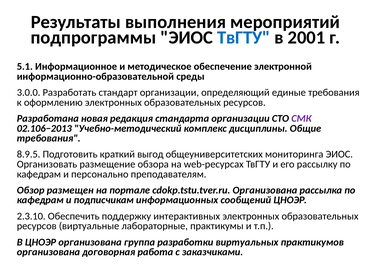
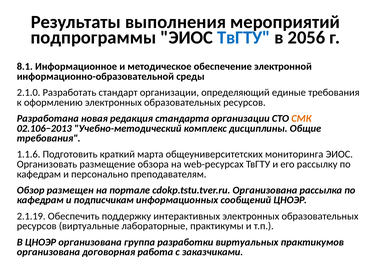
2001: 2001 -> 2056 (306, 38)
5.1: 5.1 -> 8.1 (25, 67)
3.0.0: 3.0.0 -> 2.1.0 (29, 93)
СМК colour: purple -> orange (301, 119)
8.9.5: 8.9.5 -> 1.1.6 (29, 154)
выгод: выгод -> марта (150, 154)
2.3.10: 2.3.10 -> 2.1.19 (31, 216)
